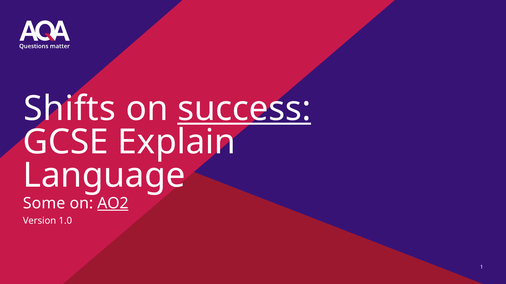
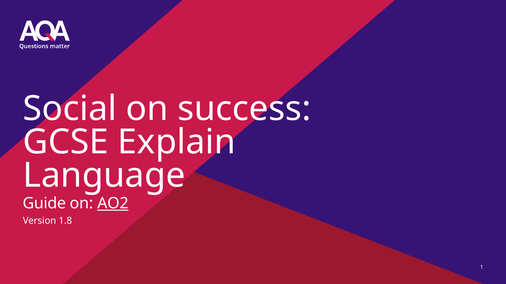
Shifts: Shifts -> Social (70, 109)
success underline: present -> none (244, 109)
Some: Some -> Guide (44, 204)
1.0: 1.0 -> 1.8 (65, 221)
